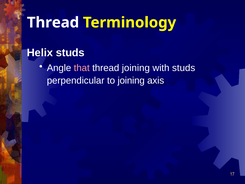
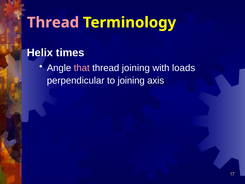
Thread colour: white -> pink (53, 22)
Helix studs: studs -> times (70, 53)
with studs: studs -> loads (184, 68)
